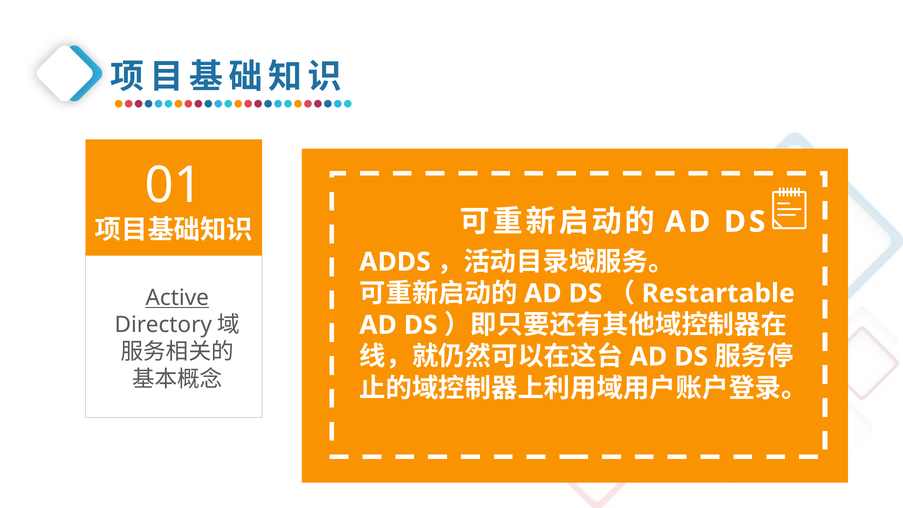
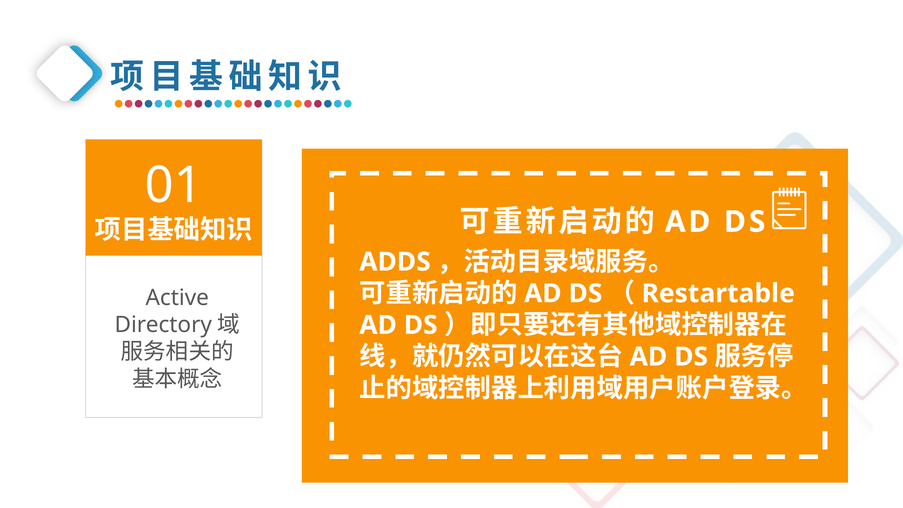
Active underline: present -> none (177, 298)
